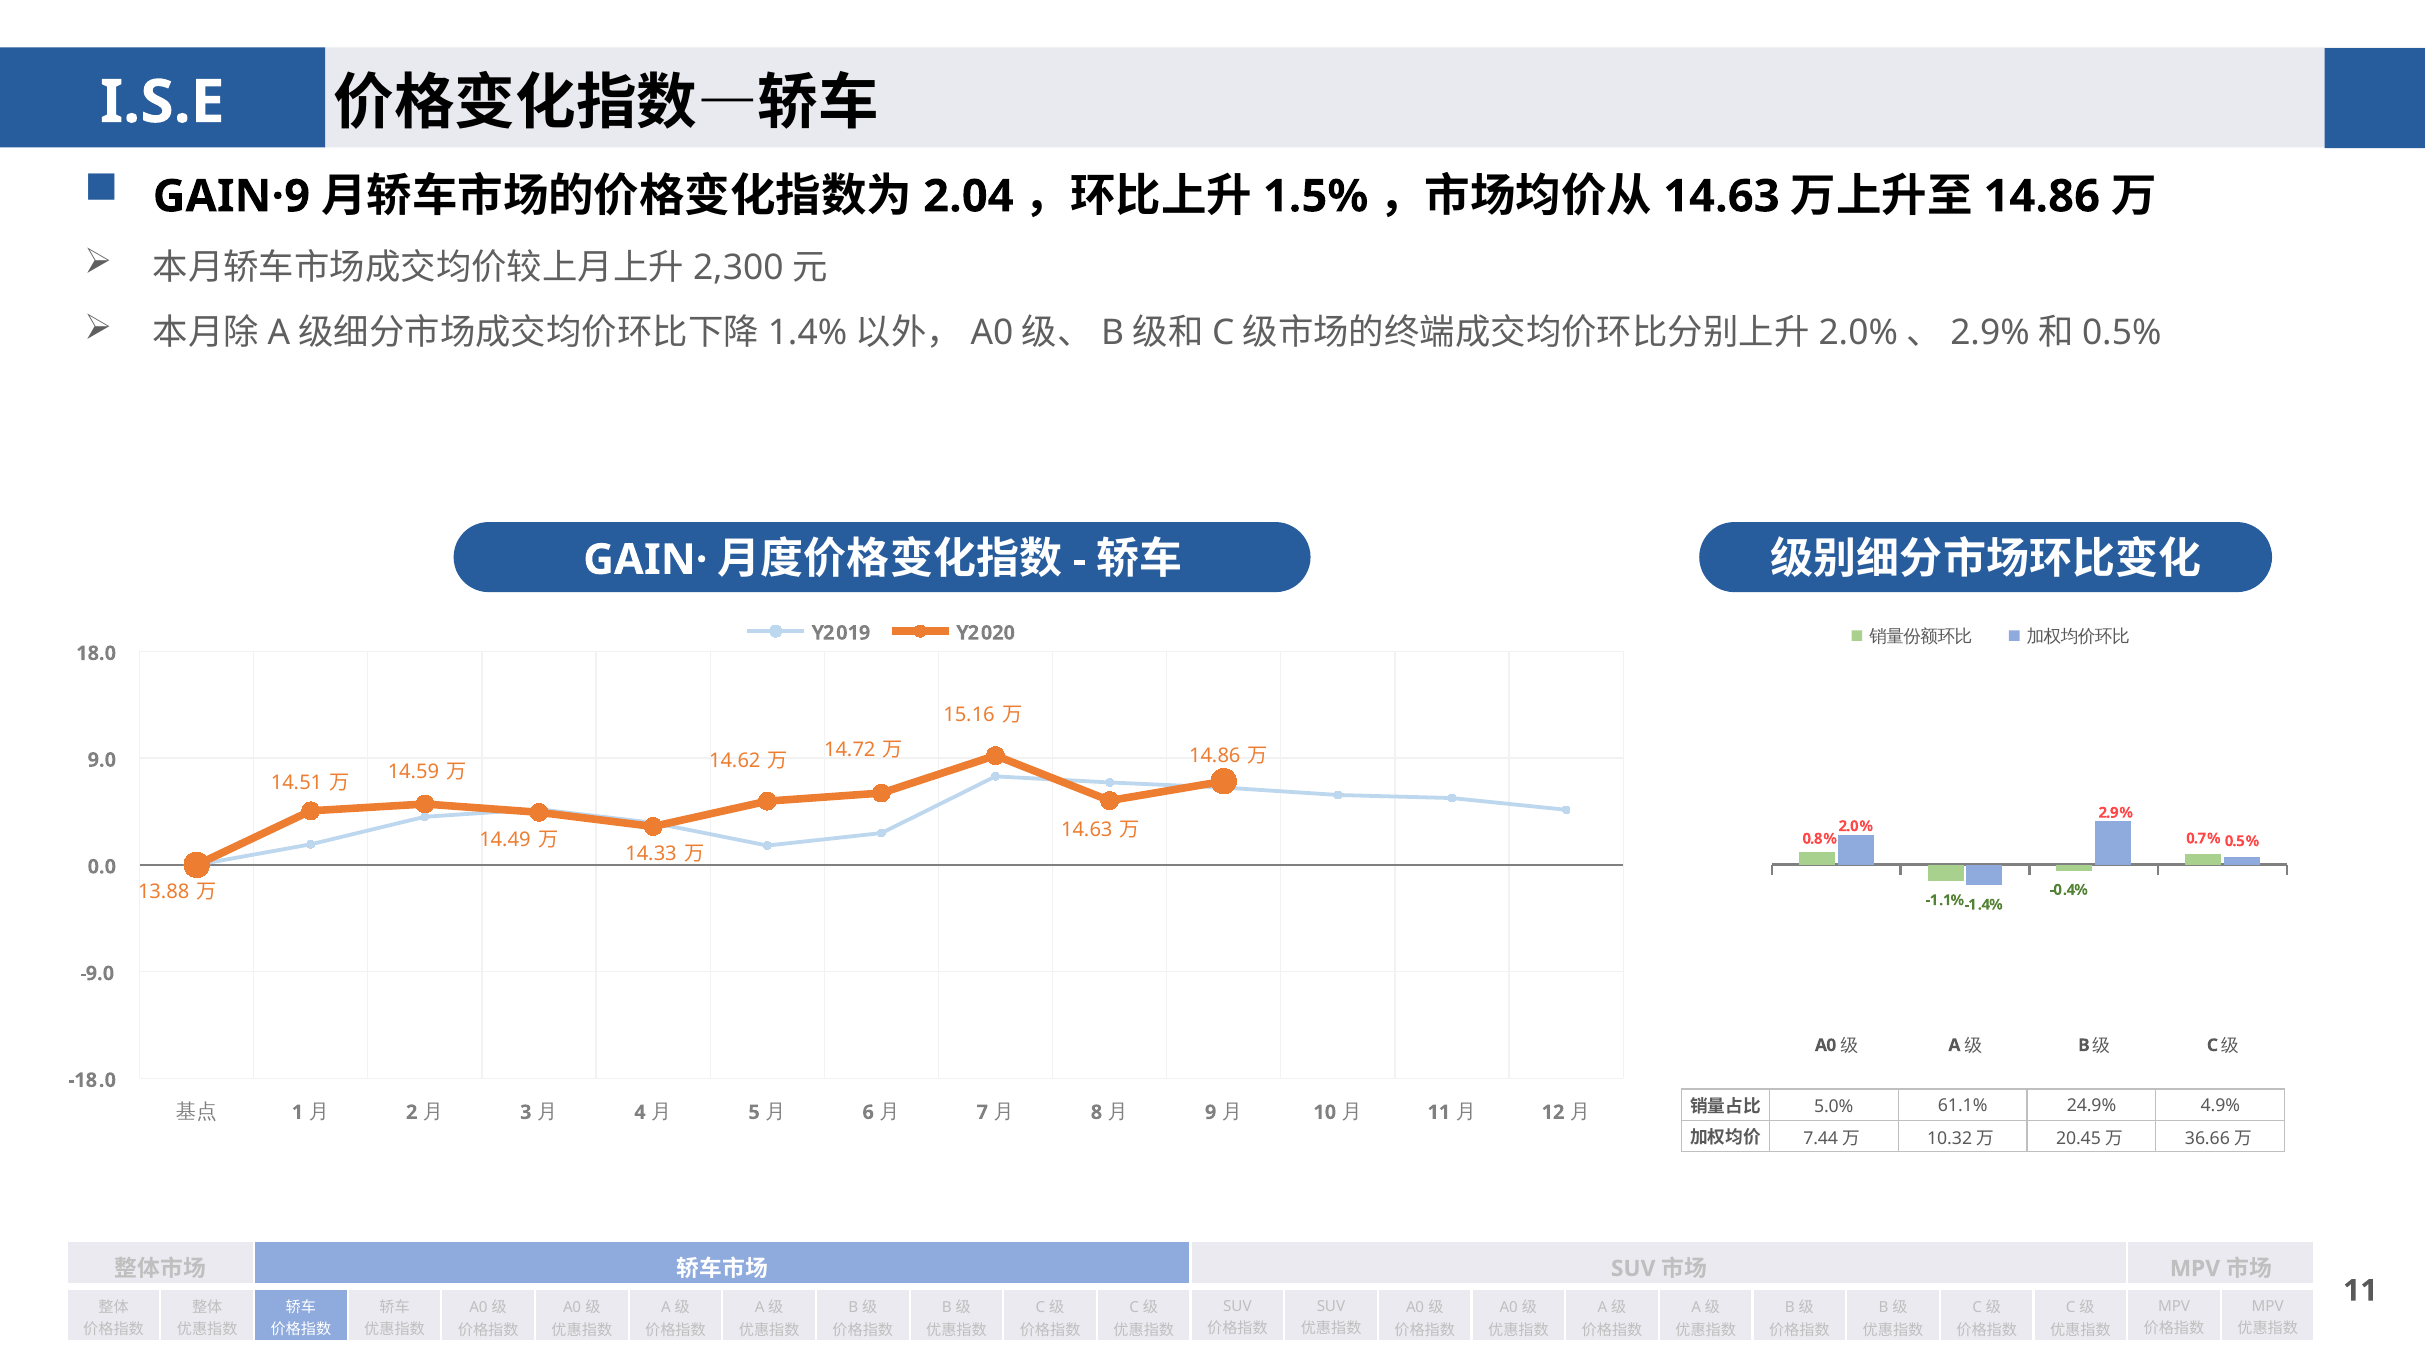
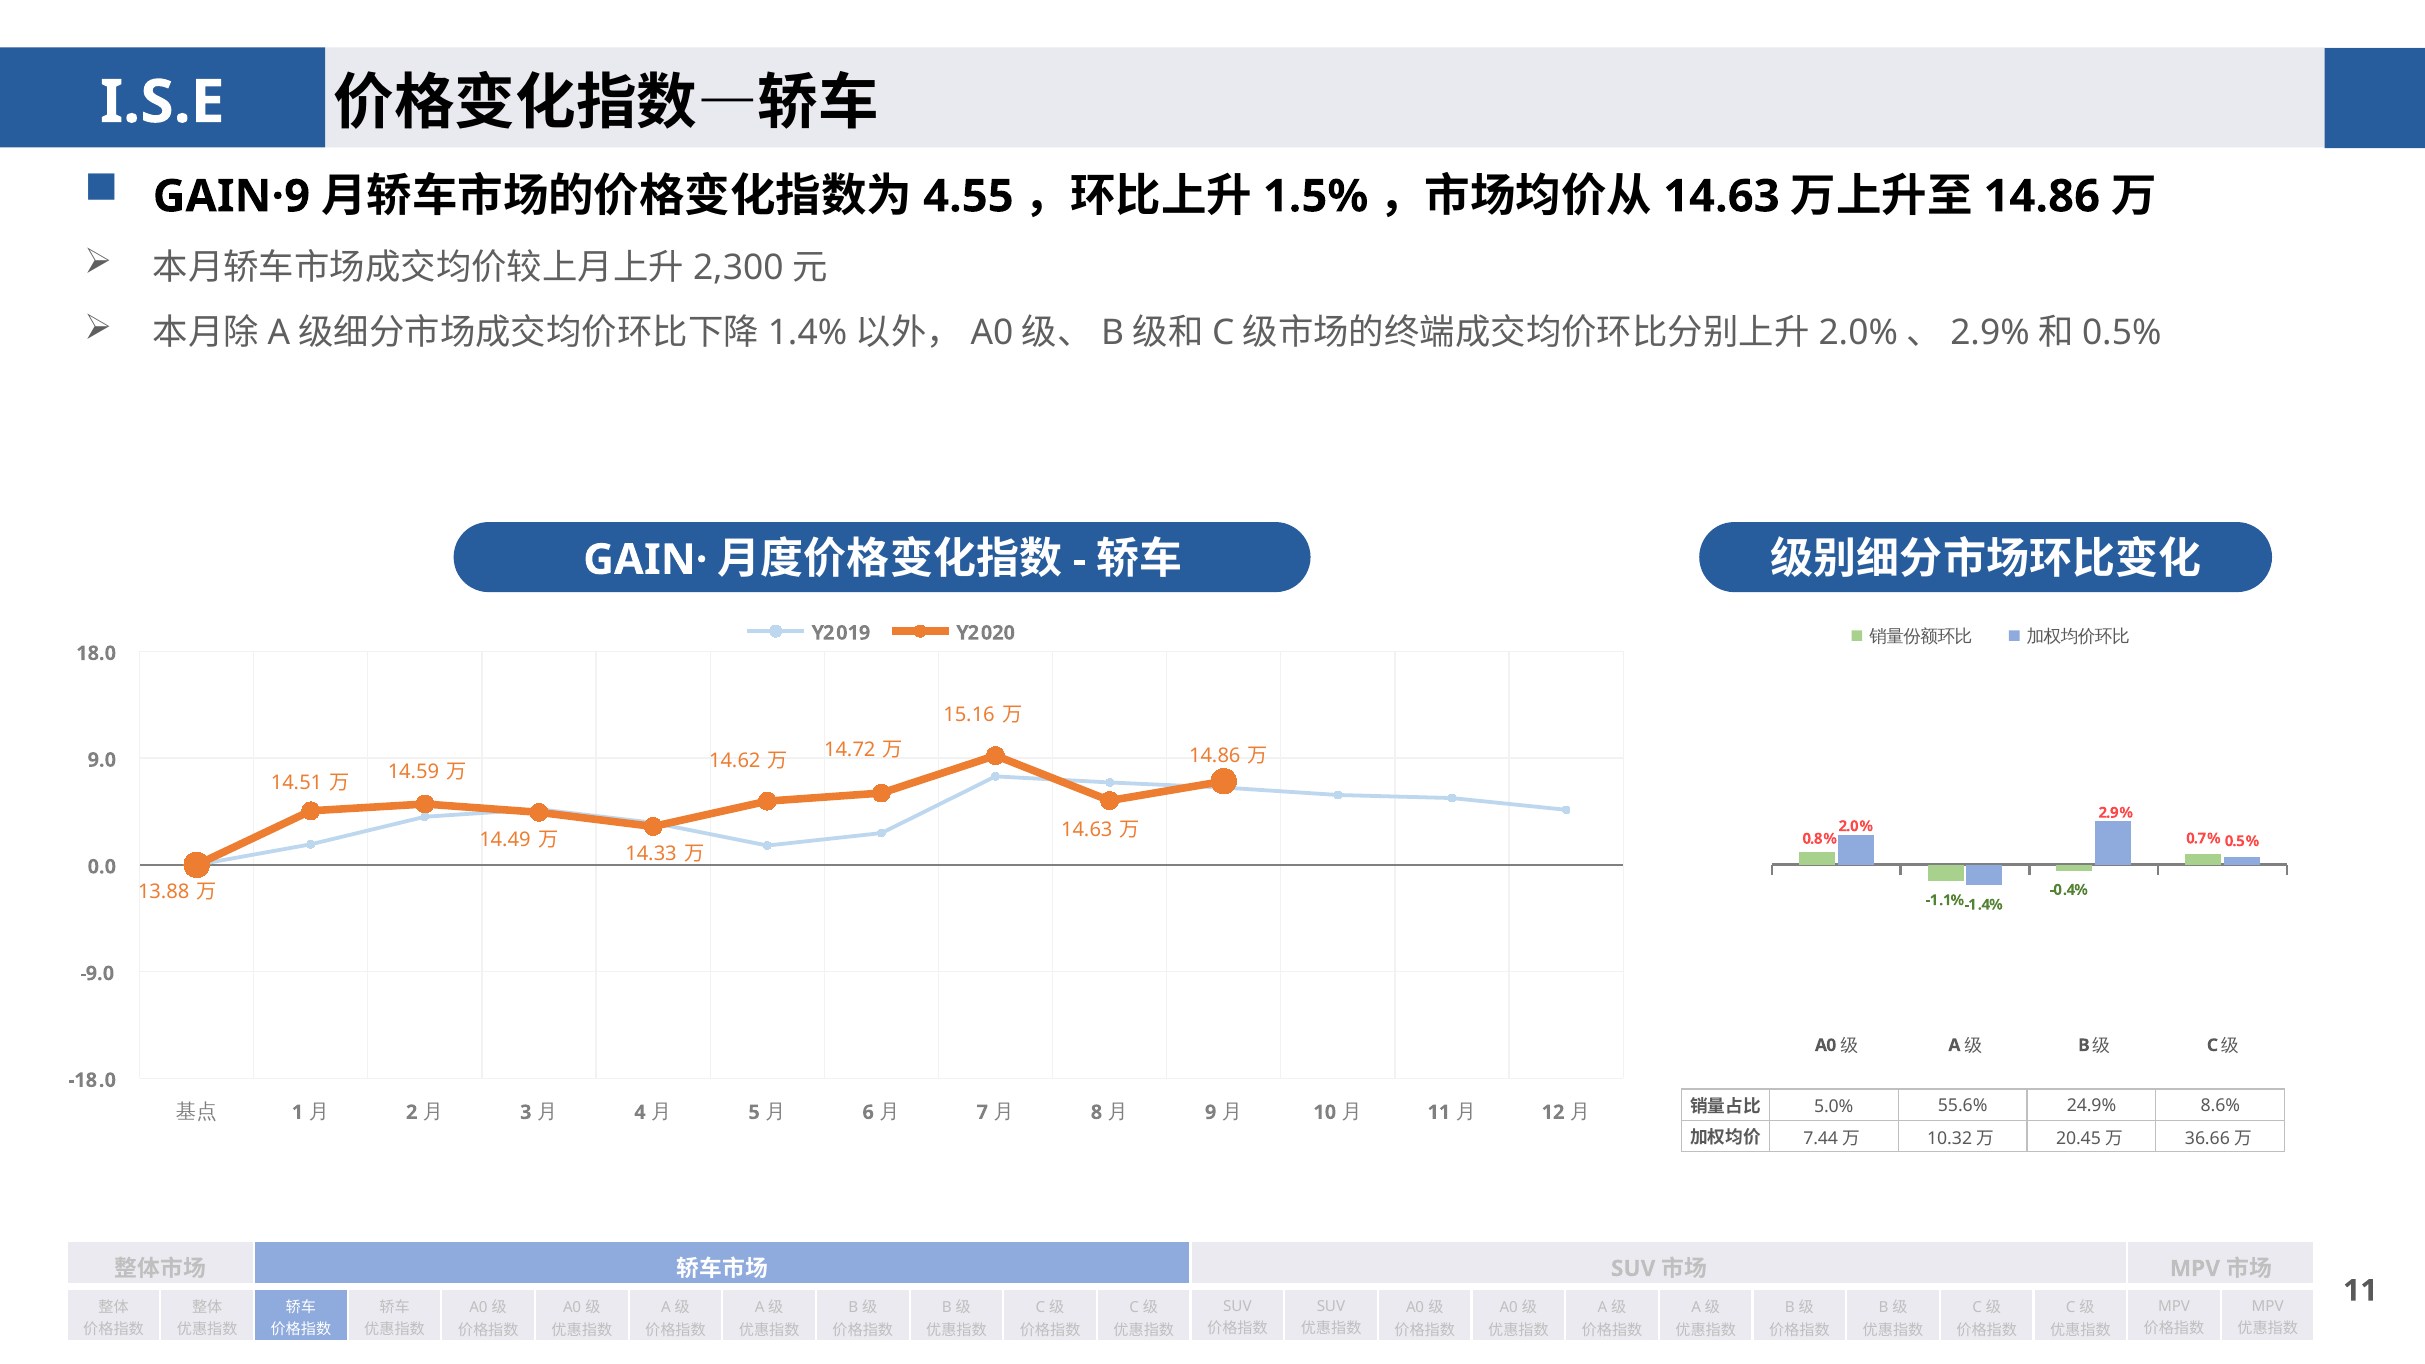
2.04: 2.04 -> 4.55 (968, 196)
61.1%: 61.1% -> 55.6% (1963, 1106)
4.9%: 4.9% -> 8.6% (2220, 1106)
